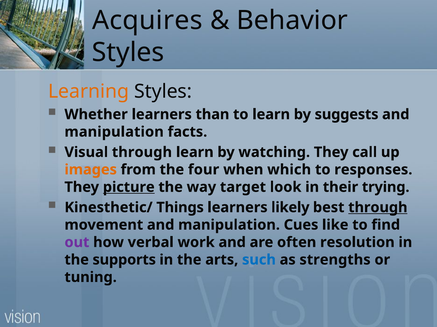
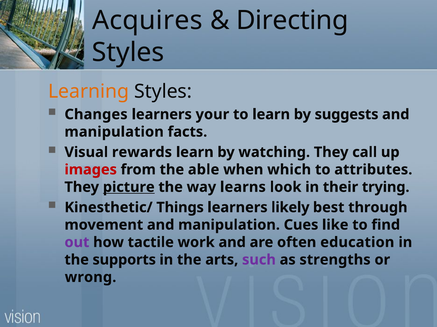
Behavior: Behavior -> Directing (292, 20)
Whether: Whether -> Changes (96, 115)
than: than -> your (212, 115)
Visual through: through -> rewards (142, 153)
images colour: orange -> red (91, 170)
four: four -> able (204, 170)
responses: responses -> attributes (373, 170)
target: target -> learns (243, 187)
through underline: present -> none (378, 208)
verbal: verbal -> tactile (151, 243)
resolution: resolution -> education (357, 243)
such colour: blue -> purple (259, 260)
tuning: tuning -> wrong (91, 278)
